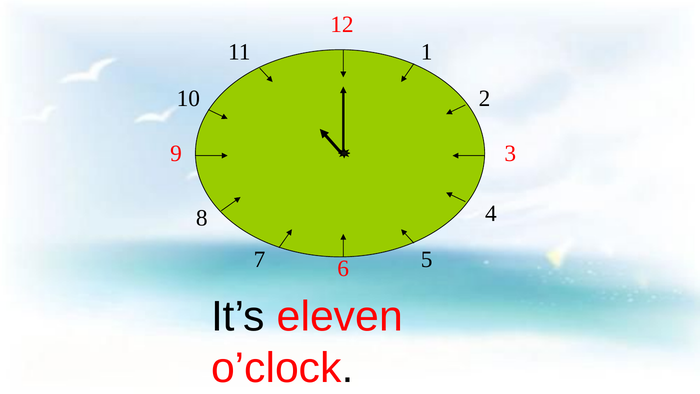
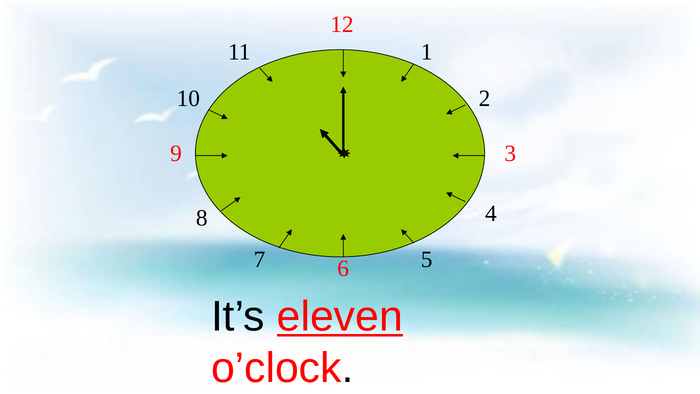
eleven underline: none -> present (340, 316)
